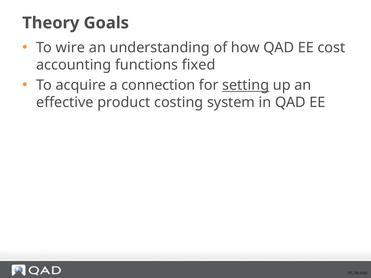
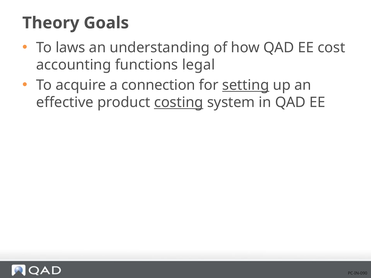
wire: wire -> laws (70, 48)
fixed: fixed -> legal (199, 65)
costing underline: none -> present (179, 103)
